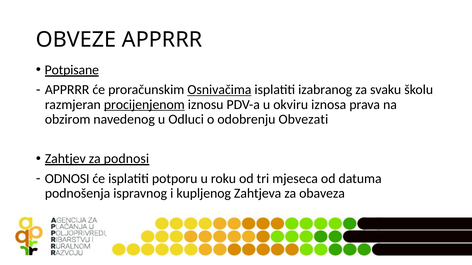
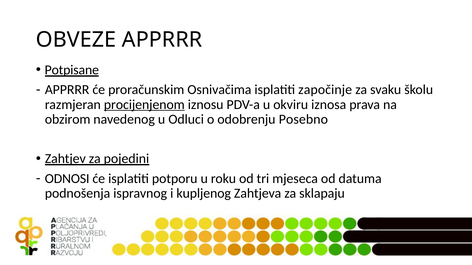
Osnivačima underline: present -> none (219, 90)
izabranog: izabranog -> započinje (325, 90)
Obvezati: Obvezati -> Posebno (303, 120)
podnosi: podnosi -> pojedini (126, 159)
obaveza: obaveza -> sklapaju (322, 194)
